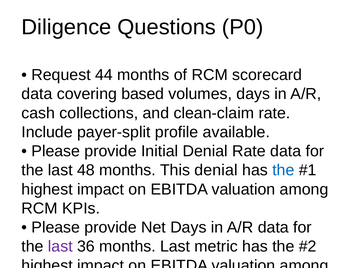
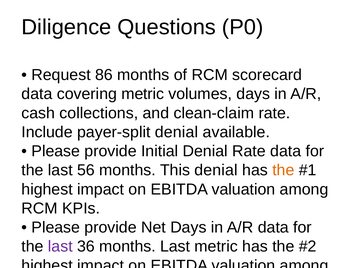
44: 44 -> 86 (104, 75)
covering based: based -> metric (143, 94)
payer-split profile: profile -> denial (177, 132)
48: 48 -> 56 (86, 171)
the colour: blue -> orange (283, 171)
